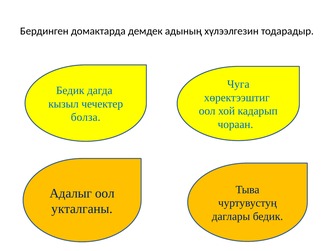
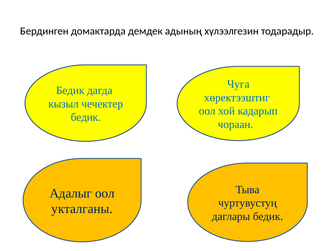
болза: болза -> бедик (86, 117)
